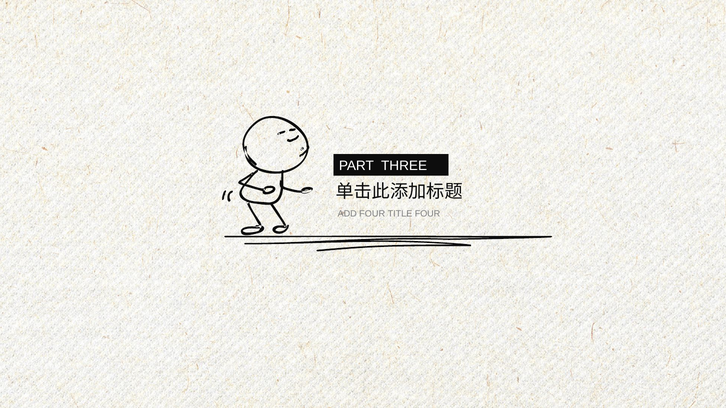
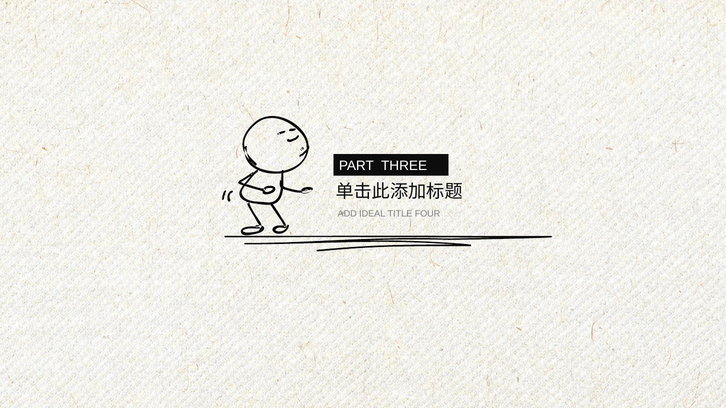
ADD FOUR: FOUR -> IDEAL (372, 214)
